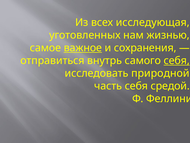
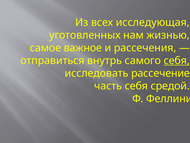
важное underline: present -> none (83, 48)
сохранения: сохранения -> рассечения (145, 48)
природной: природной -> рассечение (160, 73)
